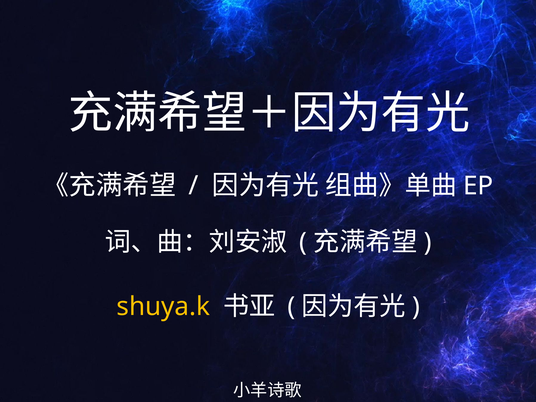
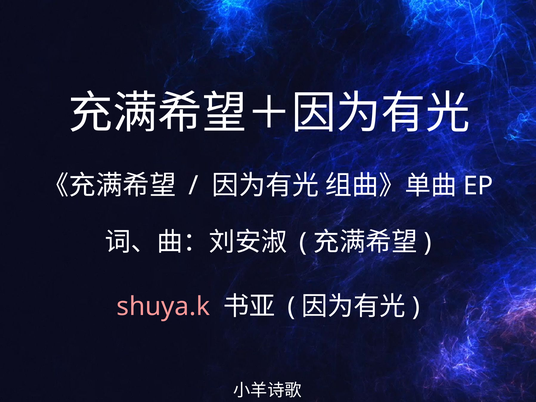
shuya.k colour: yellow -> pink (163, 307)
